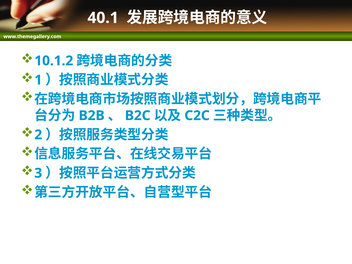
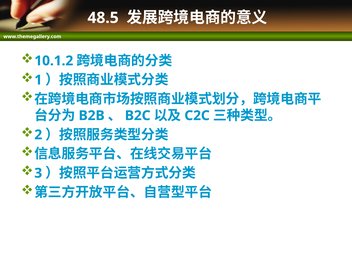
40.1: 40.1 -> 48.5 (103, 18)
